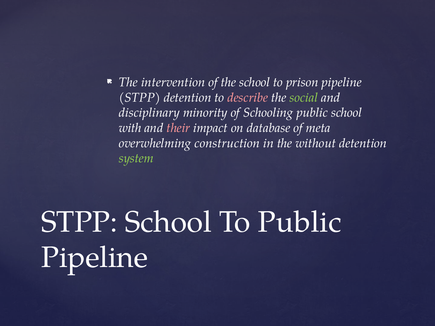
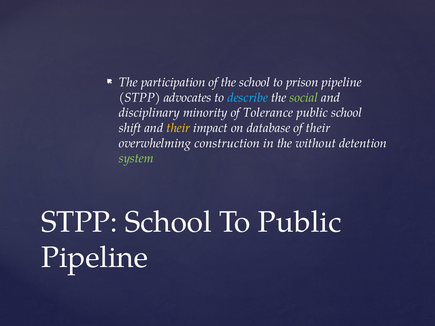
intervention: intervention -> participation (173, 82)
STPP detention: detention -> advocates (188, 98)
describe colour: pink -> light blue (248, 98)
Schooling: Schooling -> Tolerance (268, 113)
with: with -> shift (130, 128)
their colour: pink -> yellow (178, 128)
of meta: meta -> their (318, 128)
